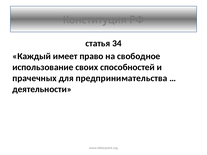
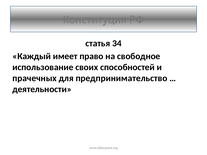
предпринимательства: предпринимательства -> предпринимательство (121, 78)
